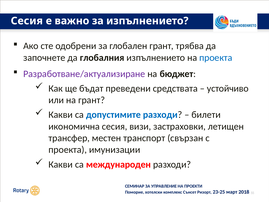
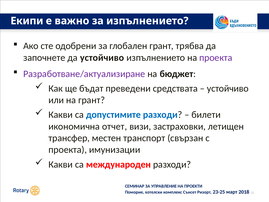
Сесия: Сесия -> Екипи (27, 21)
да глобалния: глобалния -> устойчиво (102, 58)
проекта colour: blue -> purple (216, 58)
икономична сесия: сесия -> отчет (115, 126)
